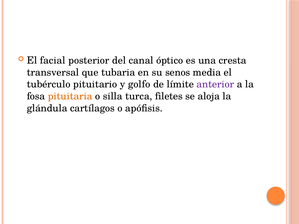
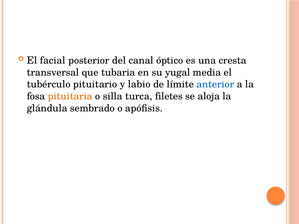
senos: senos -> yugal (178, 72)
golfo: golfo -> labio (139, 84)
anterior colour: purple -> blue (215, 84)
cartílagos: cartílagos -> sembrado (92, 108)
